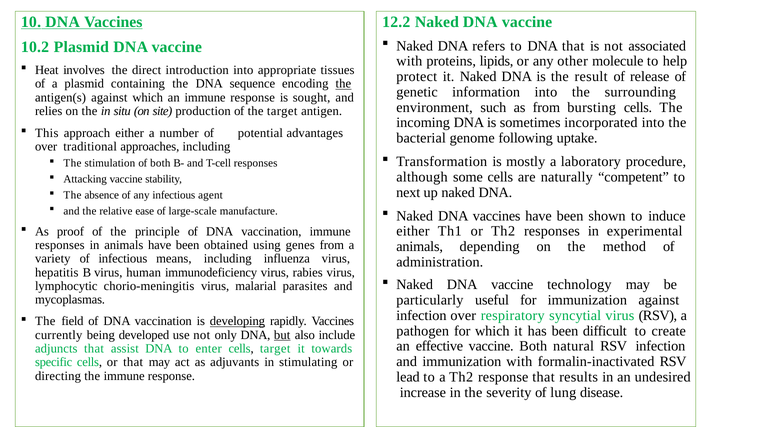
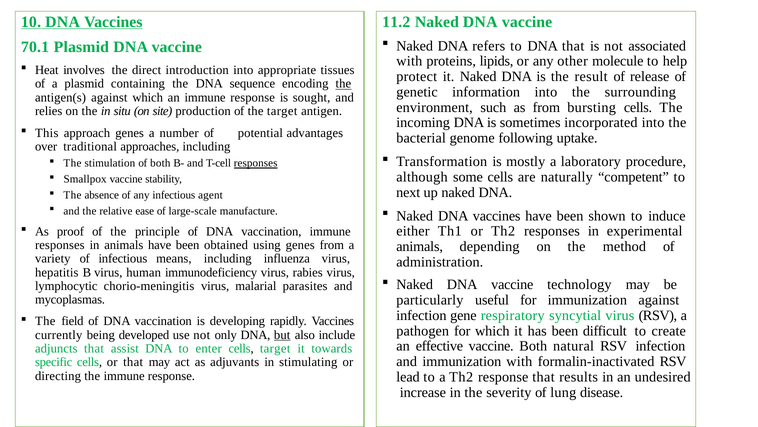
12.2: 12.2 -> 11.2 (396, 22)
10.2: 10.2 -> 70.1 (35, 47)
approach either: either -> genes (130, 133)
responses underline: none -> present (256, 163)
Attacking: Attacking -> Smallpox (85, 179)
infection over: over -> gene (463, 315)
developing underline: present -> none (237, 321)
